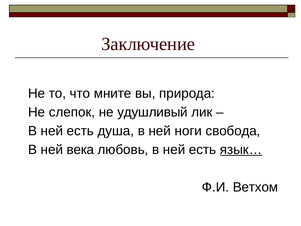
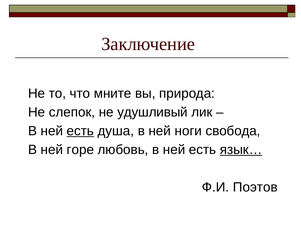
есть underline: none -> present (80, 131)
века: века -> горе (80, 149)
Ветхом: Ветхом -> Поэтов (255, 187)
